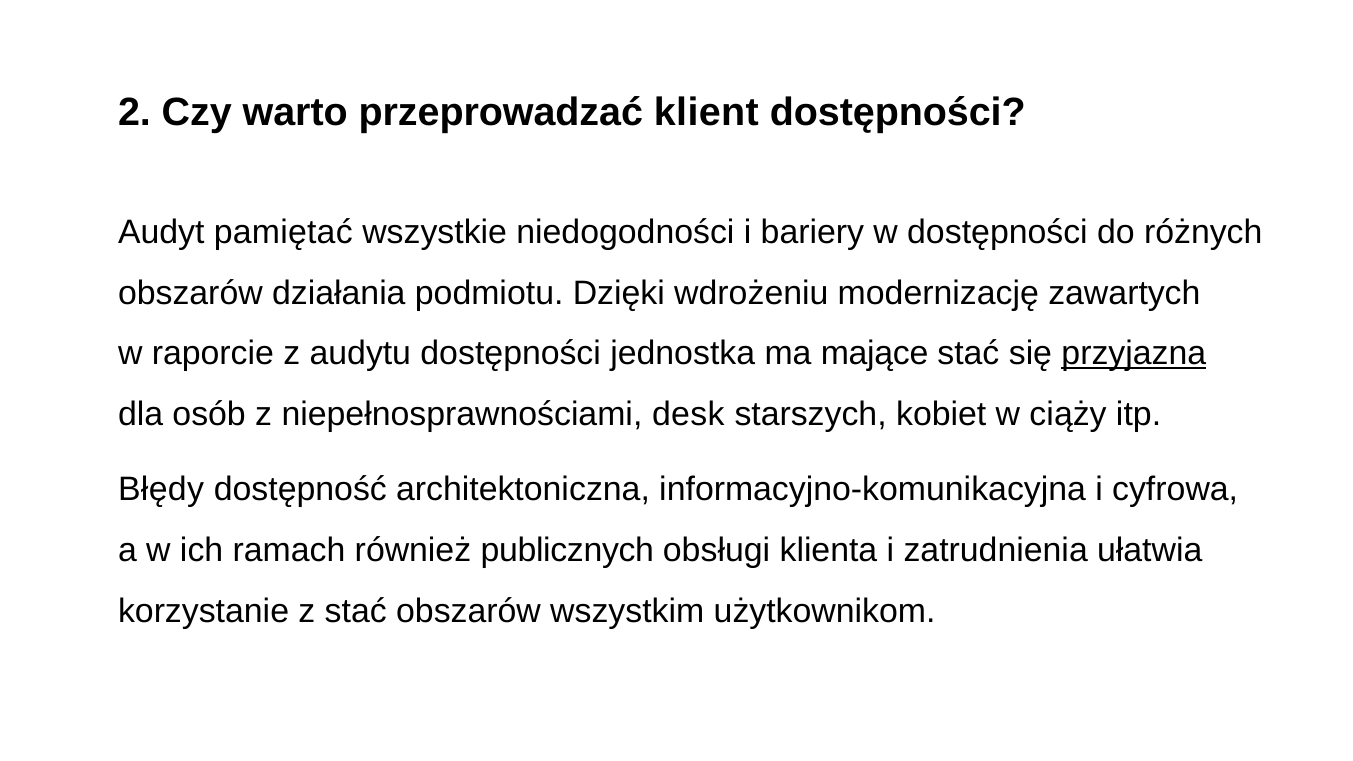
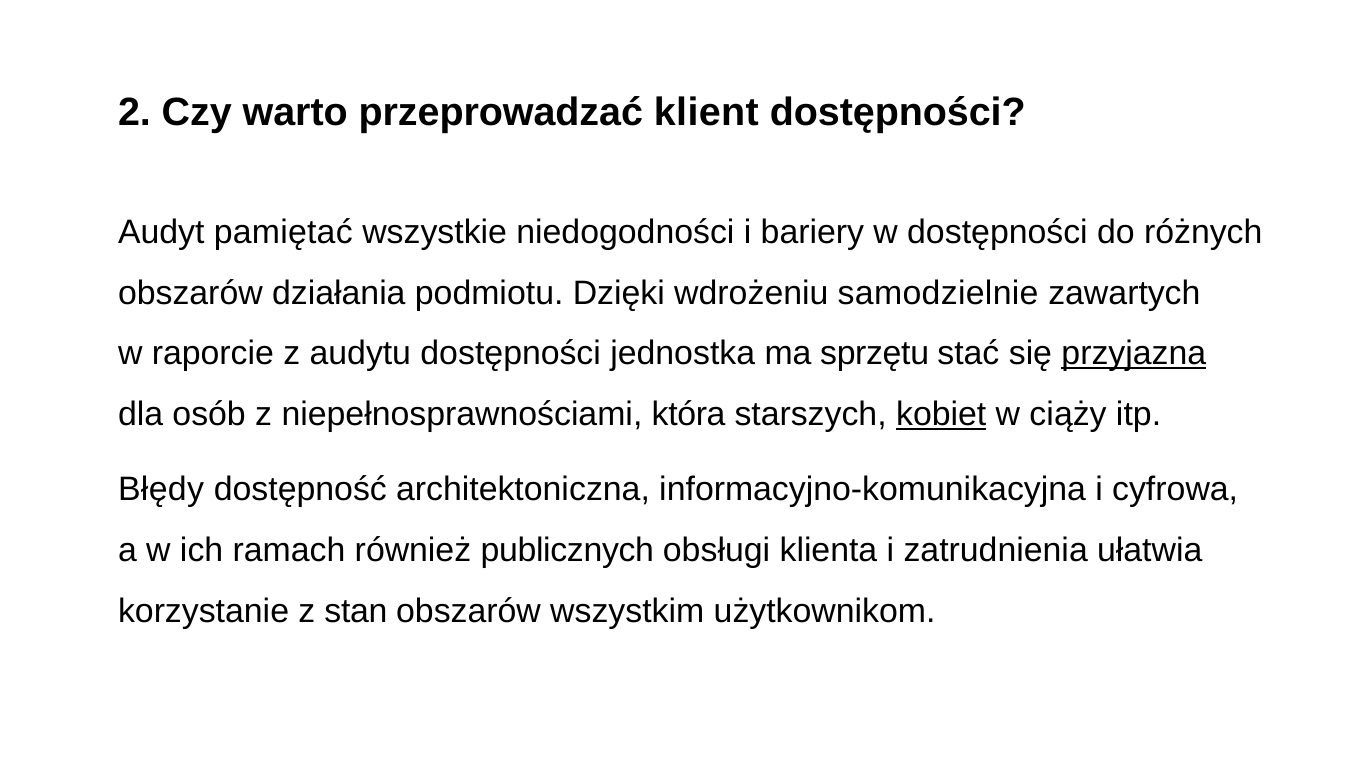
modernizację: modernizację -> samodzielnie (938, 293)
mające: mające -> sprzętu (875, 354)
desk: desk -> która (689, 415)
kobiet underline: none -> present (941, 415)
z stać: stać -> stan (356, 611)
